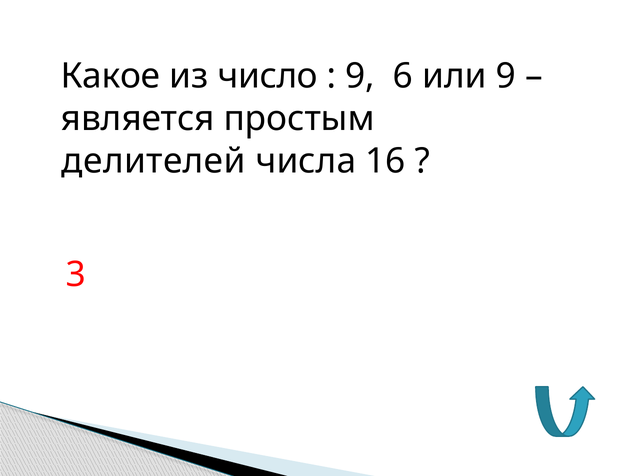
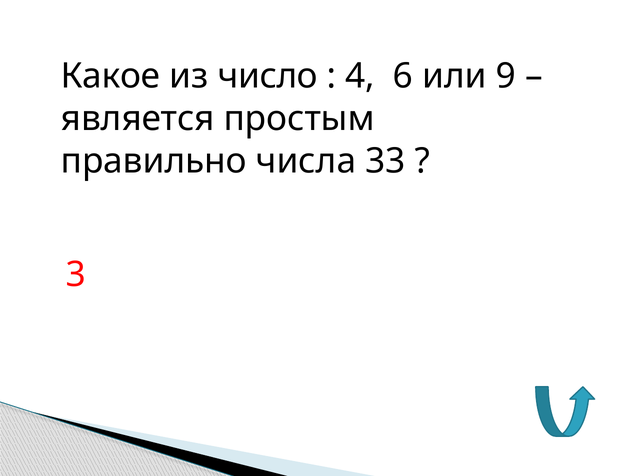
9: 9 -> 4 (360, 76)
делителей: делителей -> правильно (154, 161)
16: 16 -> 33 (385, 161)
